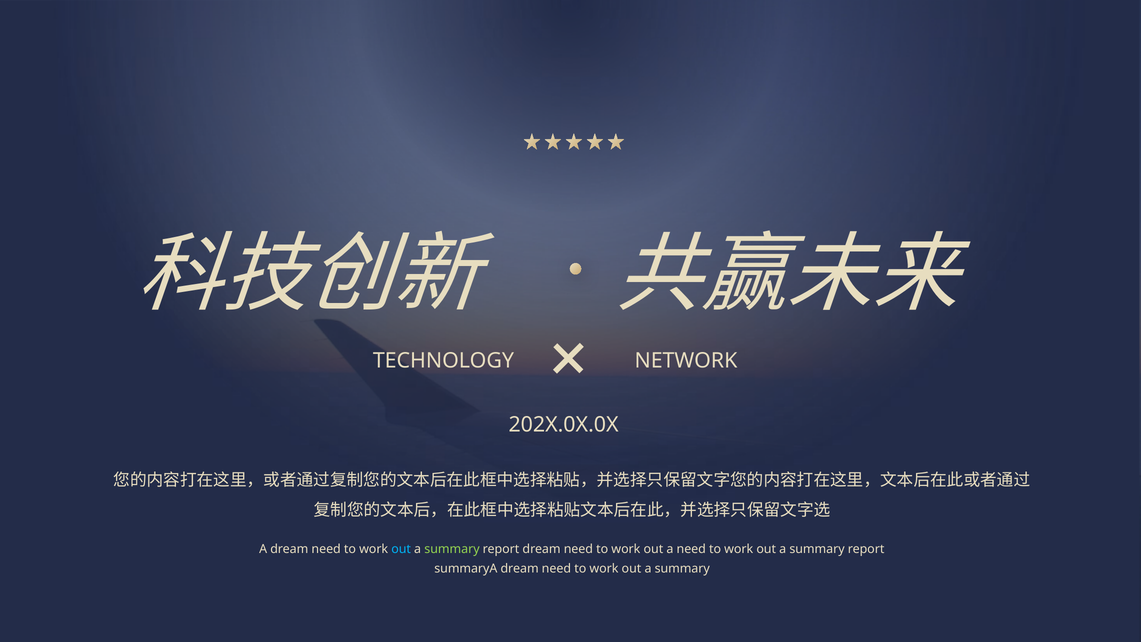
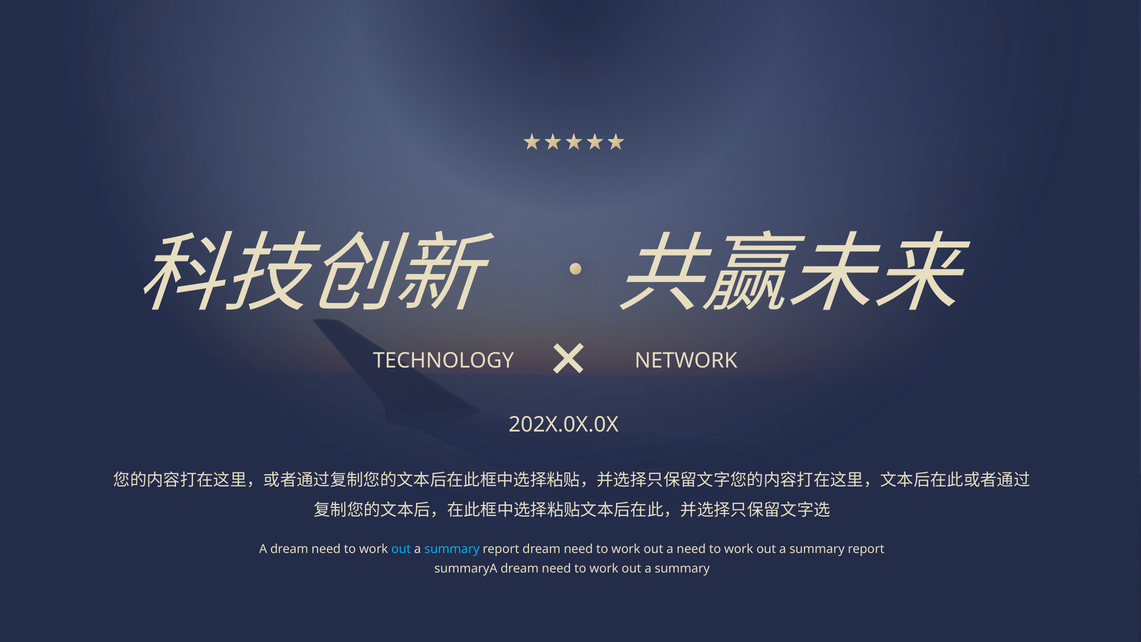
summary colour: light green -> light blue (452, 549)
